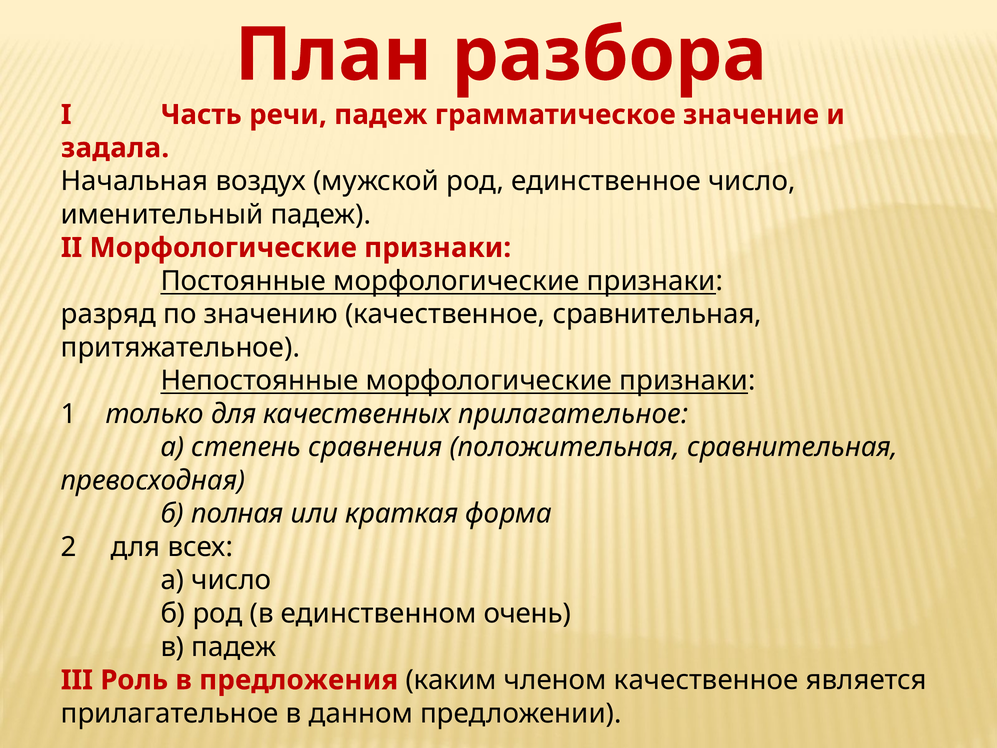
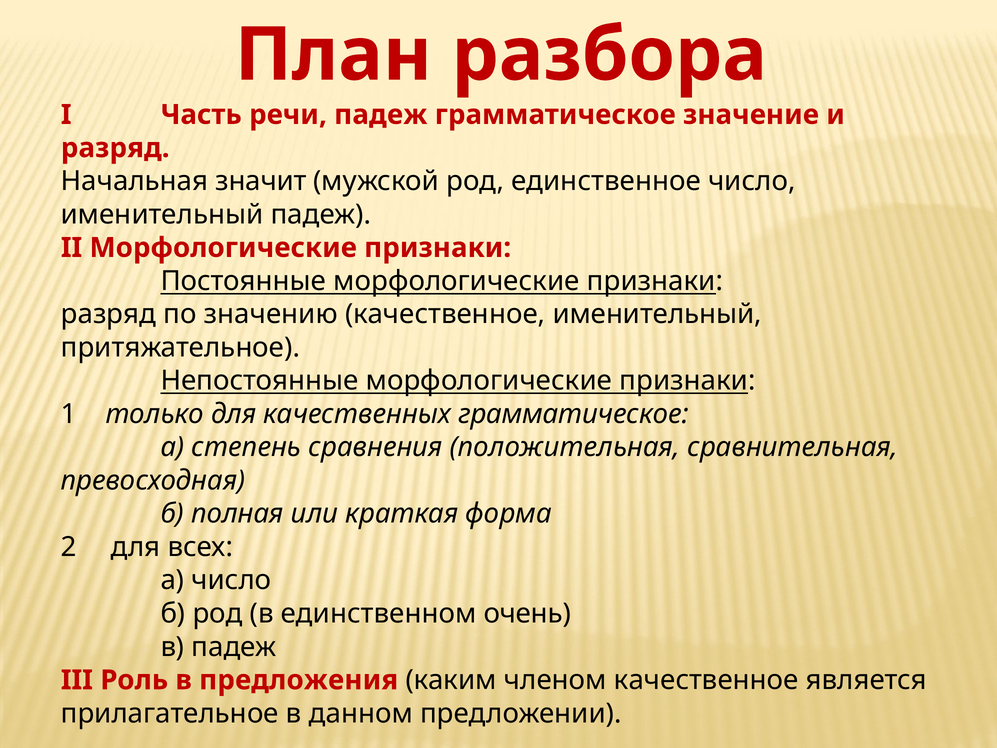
задала: задала -> разряд (115, 148)
воздух: воздух -> значит (261, 181)
качественное сравнительная: сравнительная -> именительный (657, 314)
качественных прилагательное: прилагательное -> грамматическое (573, 414)
